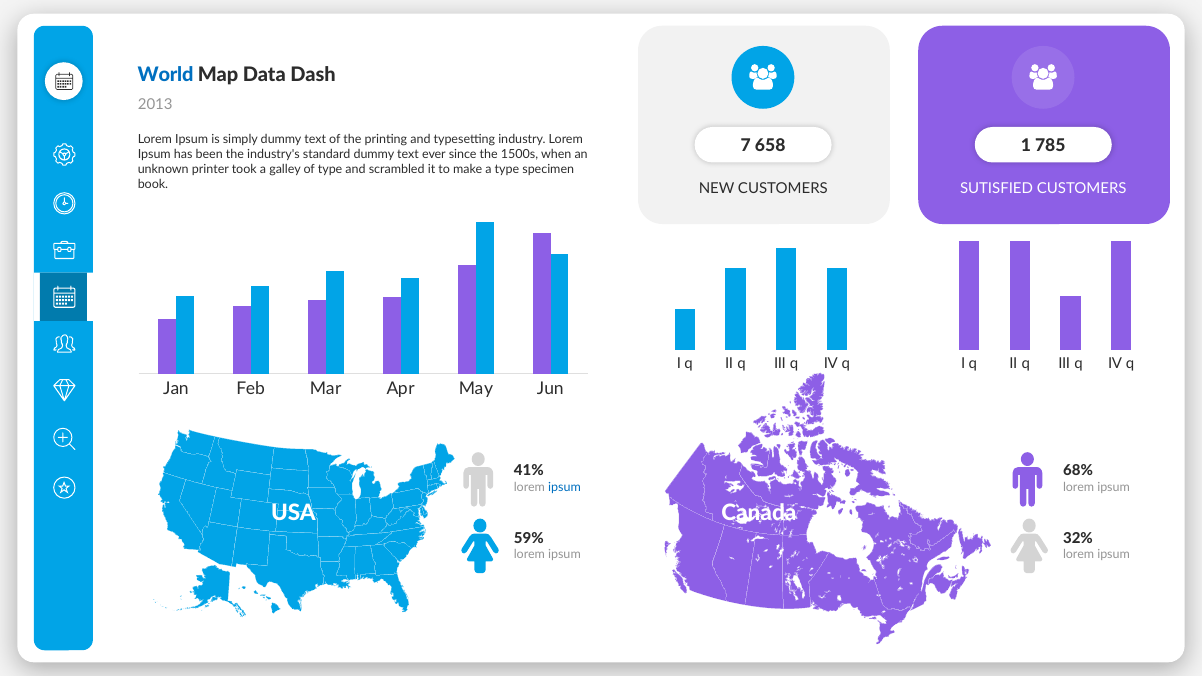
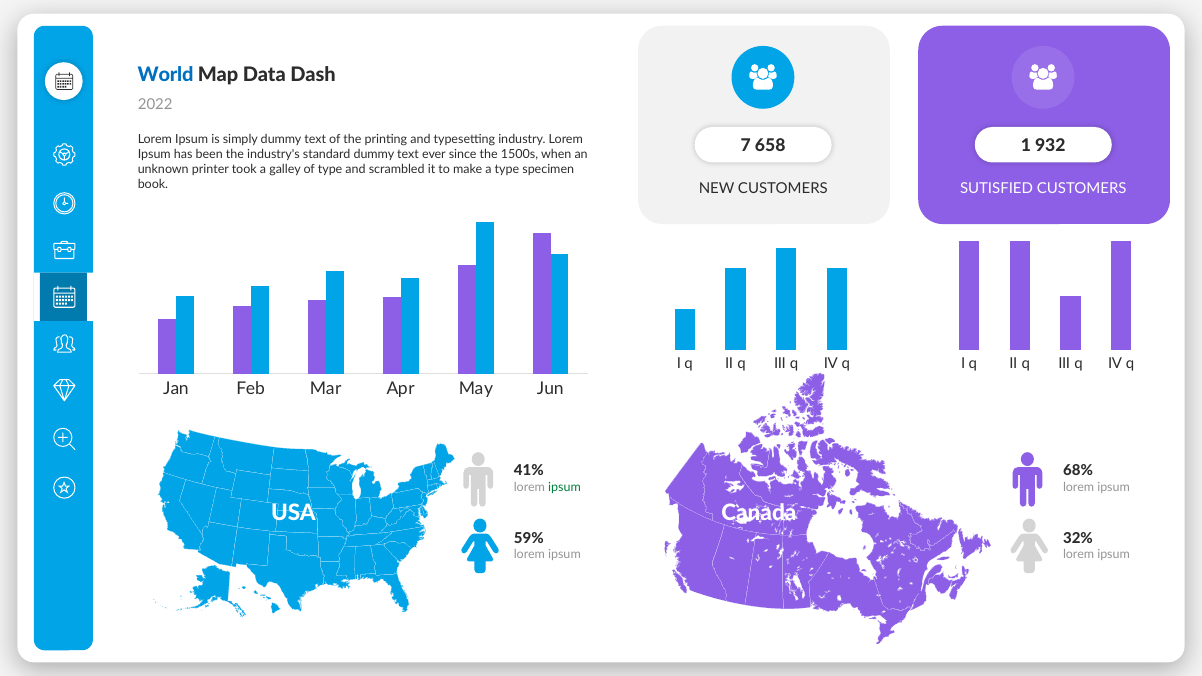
2013: 2013 -> 2022 (155, 104)
785: 785 -> 932 (1050, 146)
ipsum colour: blue -> green (564, 487)
